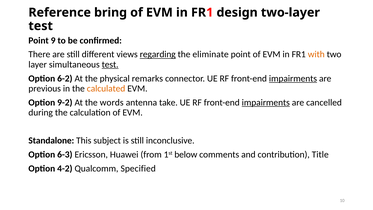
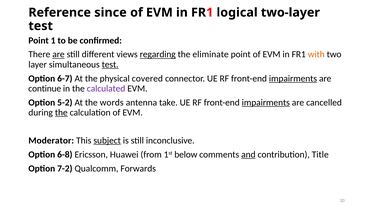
bring: bring -> since (110, 12)
design: design -> logical (237, 12)
9: 9 -> 1 (53, 40)
are underline: none -> present (58, 54)
6-2: 6-2 -> 6-7 (65, 78)
remarks: remarks -> covered (147, 78)
previous: previous -> continue (45, 88)
calculated colour: orange -> purple (106, 88)
9-2: 9-2 -> 5-2 (65, 102)
the underline: none -> present (61, 112)
Standalone: Standalone -> Moderator (51, 140)
subject underline: none -> present (107, 140)
6-3: 6-3 -> 6-8 (65, 154)
and underline: none -> present (248, 154)
4-2: 4-2 -> 7-2 (65, 168)
Specified: Specified -> Forwards (138, 168)
